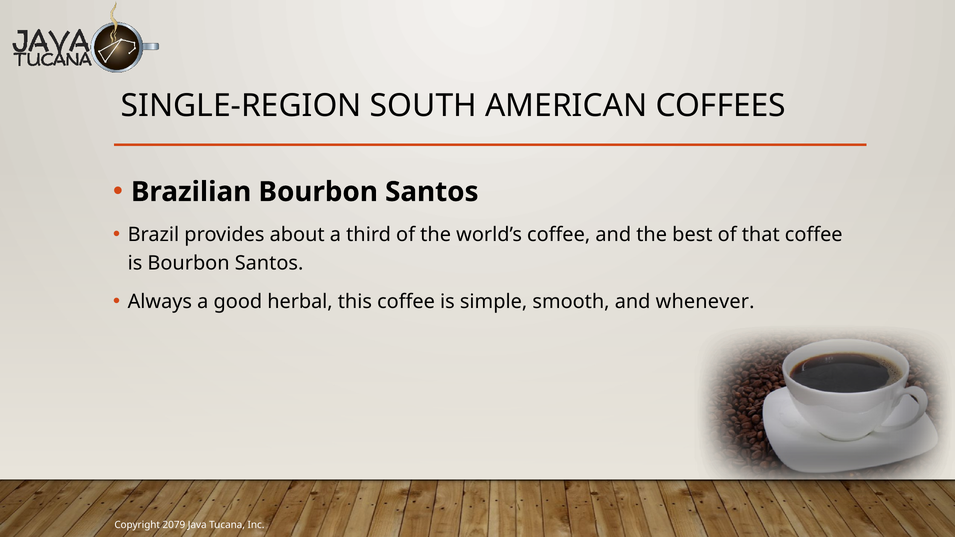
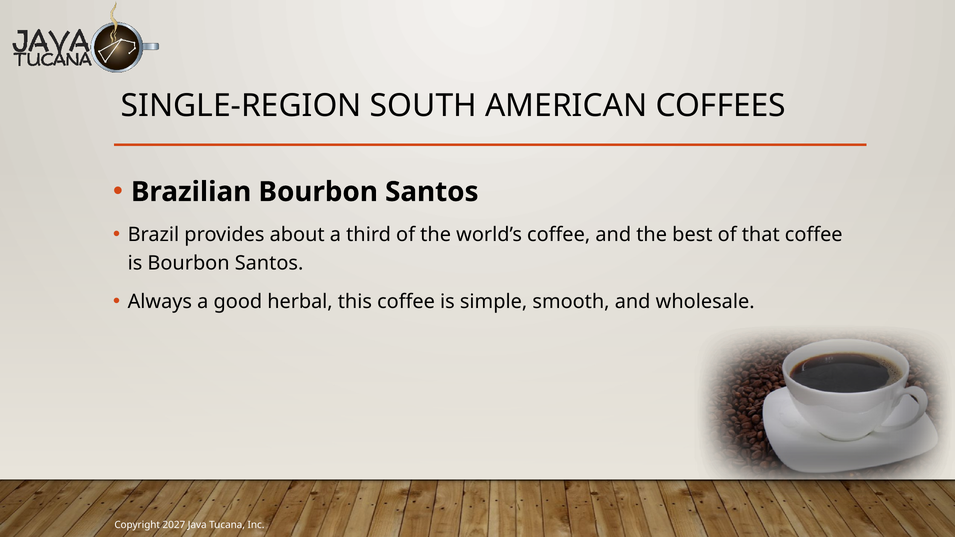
whenever: whenever -> wholesale (705, 302)
2079: 2079 -> 2027 (174, 525)
